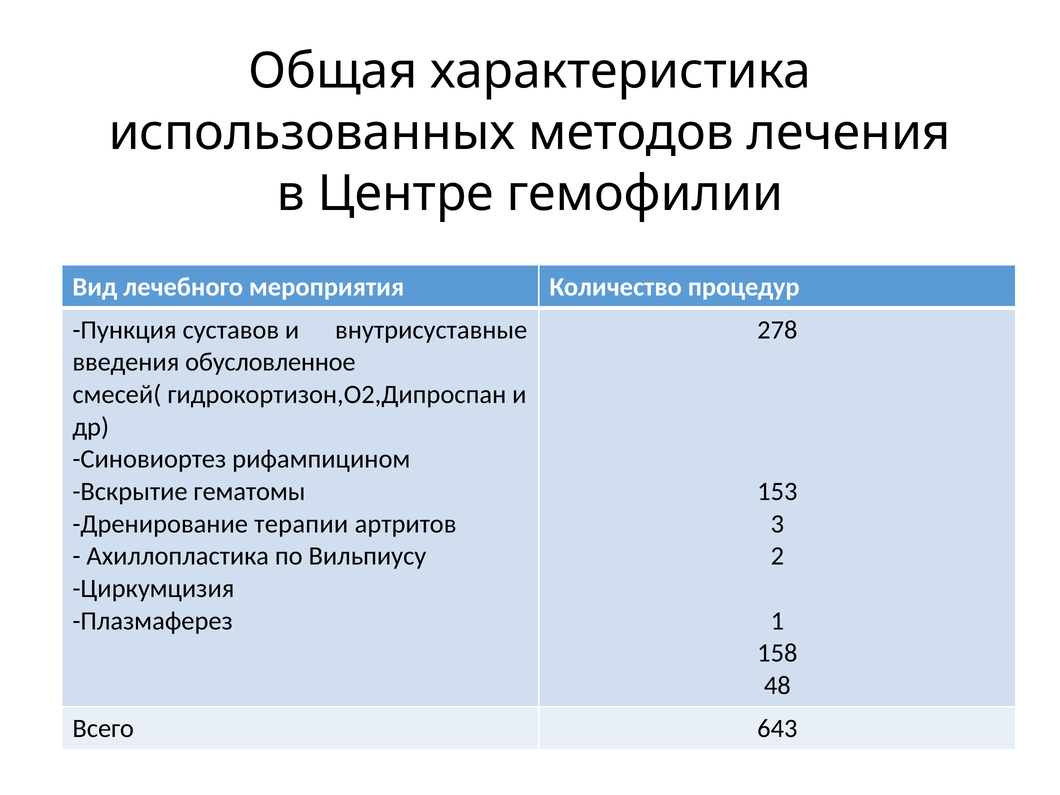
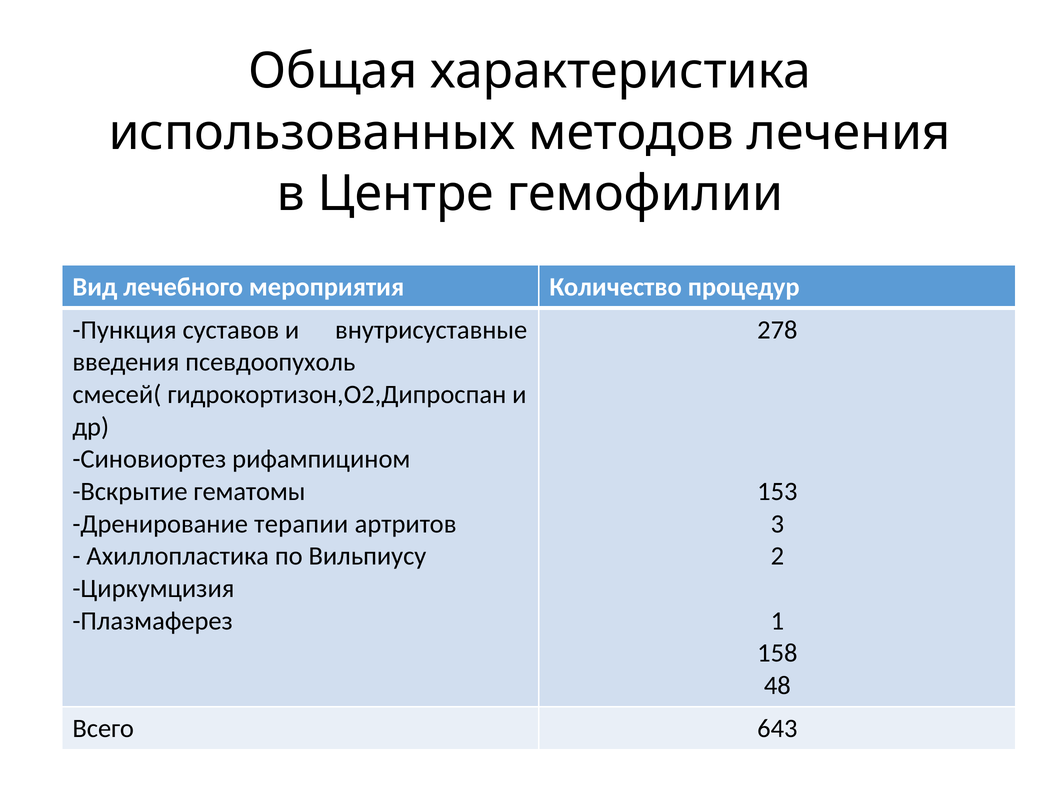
обусловленное: обусловленное -> псевдоопухоль (270, 362)
